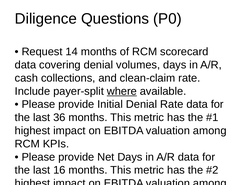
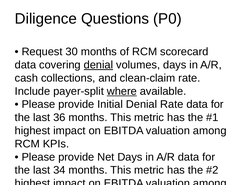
14: 14 -> 30 (72, 52)
denial underline: none -> present (98, 65)
16: 16 -> 34 (59, 170)
